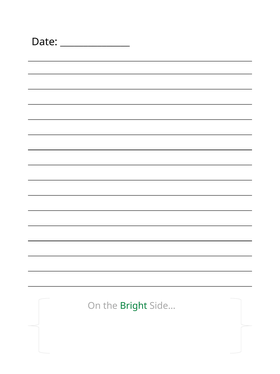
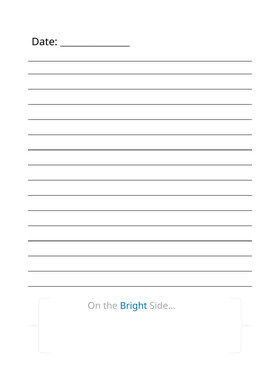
Bright colour: green -> blue (134, 305)
